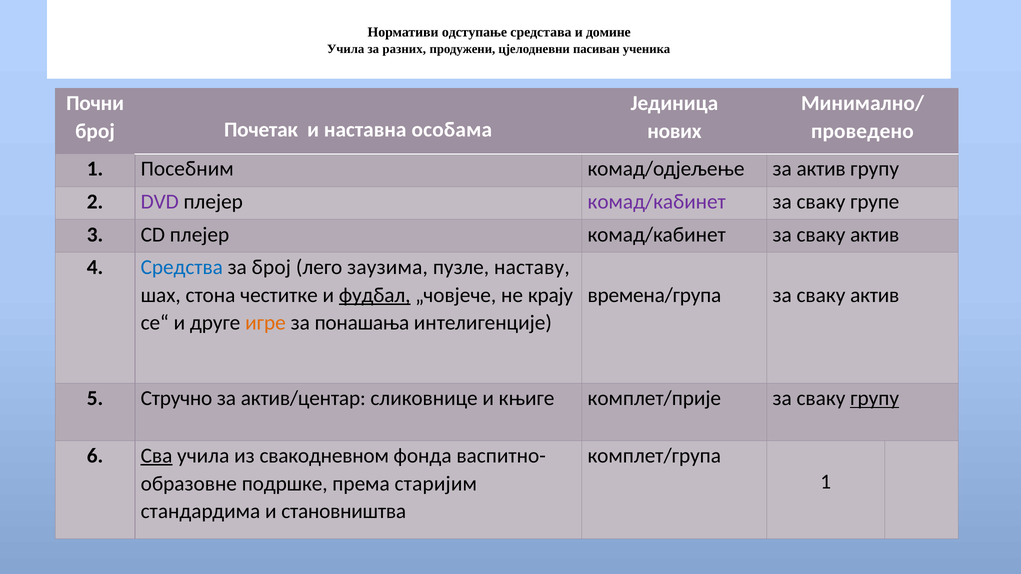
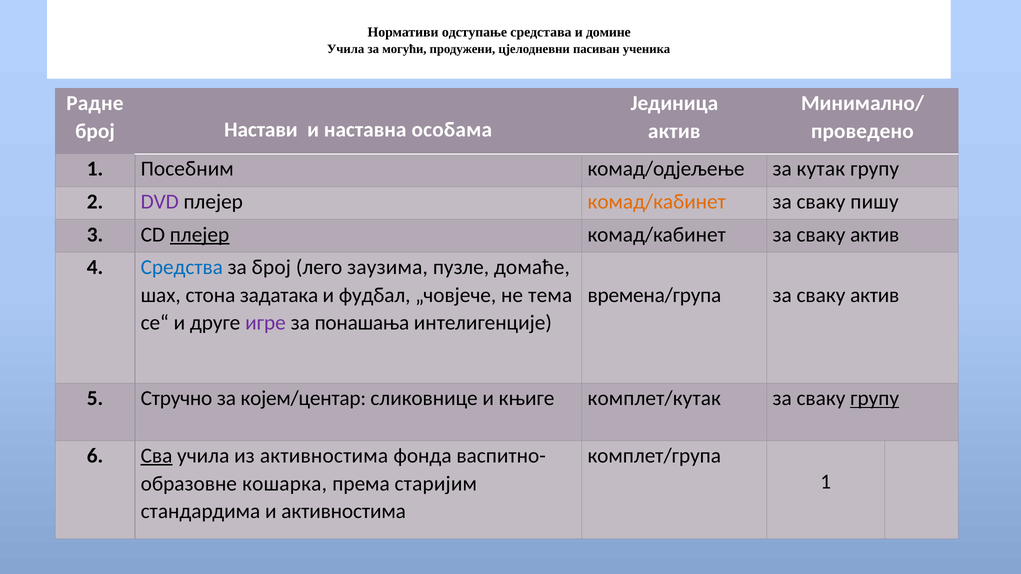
разних: разних -> могући (404, 49)
Почни: Почни -> Радне (95, 104)
Почетак: Почетак -> Настави (261, 130)
нових: нових -> актив (674, 131)
за актив: актив -> кутак (821, 169)
комад/кабинет colour: purple -> orange (657, 202)
групе: групе -> пишу (875, 202)
плејер underline: none -> present (200, 235)
наставу: наставу -> домаће (532, 267)
честитке: честитке -> задатака (279, 295)
фудбал underline: present -> none (375, 295)
крају: крају -> тема (550, 295)
игре colour: orange -> purple (265, 323)
актив/центар: актив/центар -> којем/центар (303, 398)
комплет/прије: комплет/прије -> комплет/кутак (654, 398)
из свакодневном: свакодневном -> активностима (324, 456)
подршке: подршке -> кошарка (285, 484)
и становништва: становништва -> активностима (344, 512)
